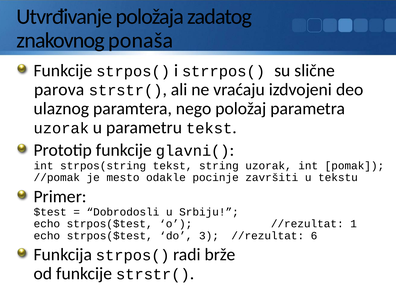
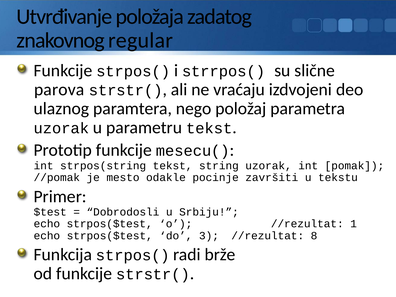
ponaša: ponaša -> regular (141, 40)
glavni(: glavni( -> mesecu( (193, 151)
6: 6 -> 8 (314, 236)
